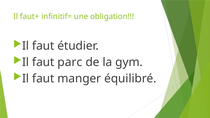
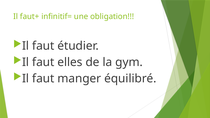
parc: parc -> elles (70, 62)
